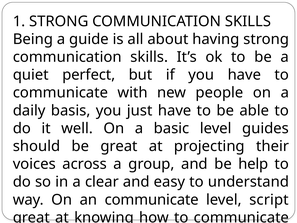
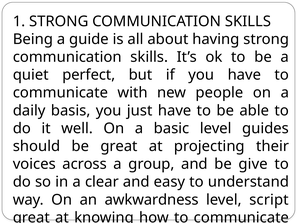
help: help -> give (253, 164)
an communicate: communicate -> awkwardness (152, 200)
